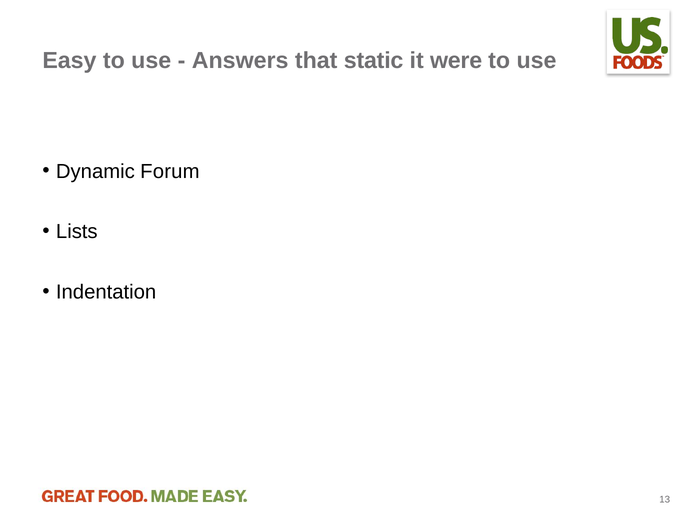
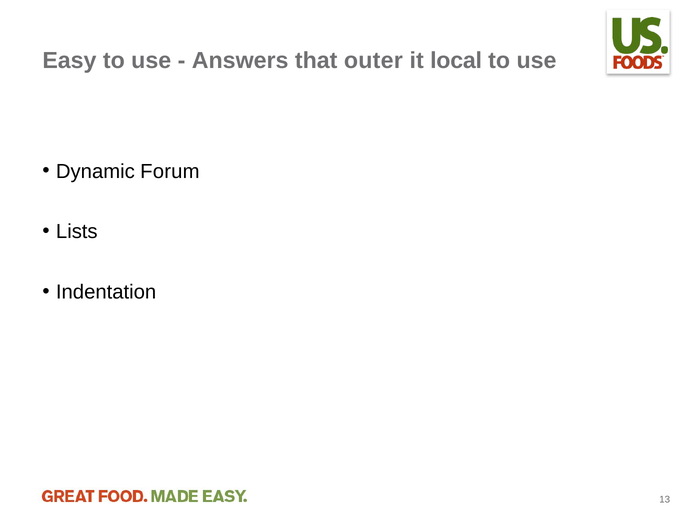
static: static -> outer (373, 60)
were: were -> local (456, 60)
